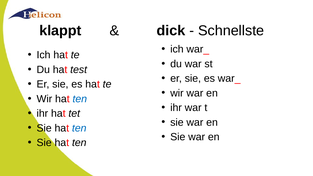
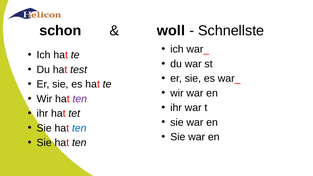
klappt: klappt -> schon (60, 31)
dick: dick -> woll (171, 31)
ten colour: blue -> purple (80, 99)
